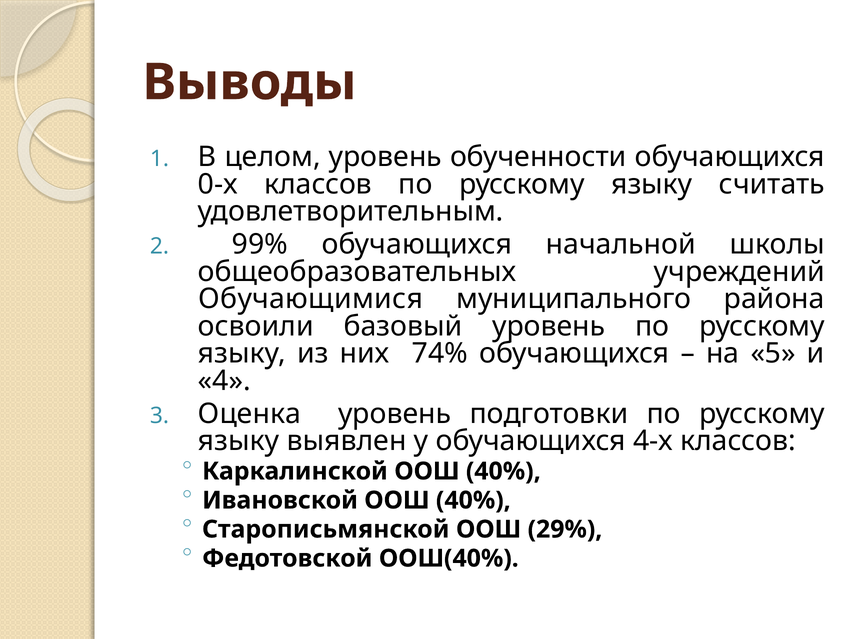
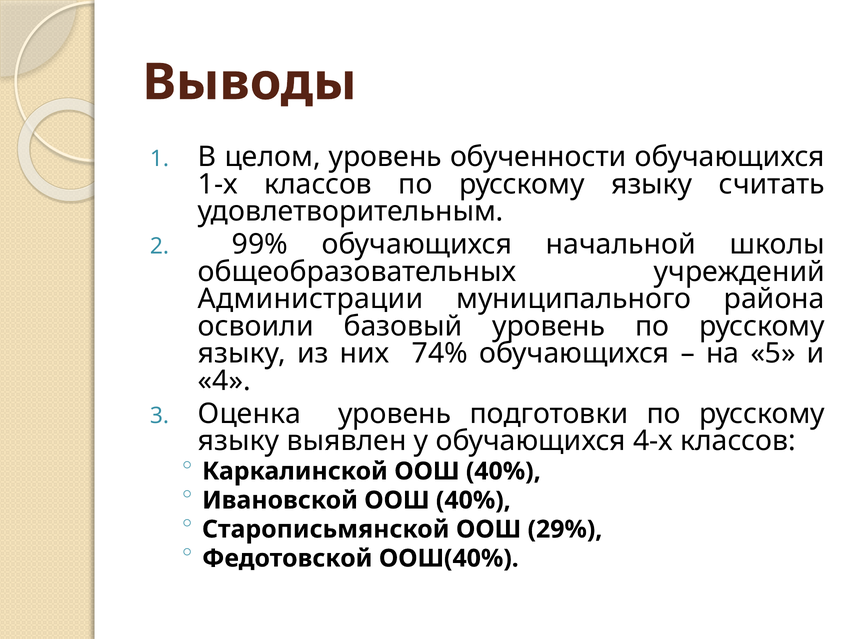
0-х: 0-х -> 1-х (218, 184)
Обучающимися: Обучающимися -> Администрации (311, 299)
